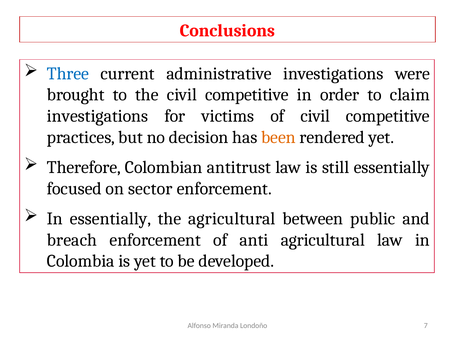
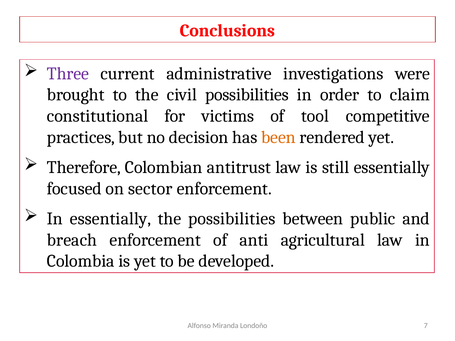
Three colour: blue -> purple (68, 74)
the civil competitive: competitive -> possibilities (247, 95)
investigations: investigations -> constitutional (98, 116)
of civil: civil -> tool (315, 116)
the agricultural: agricultural -> possibilities (232, 219)
